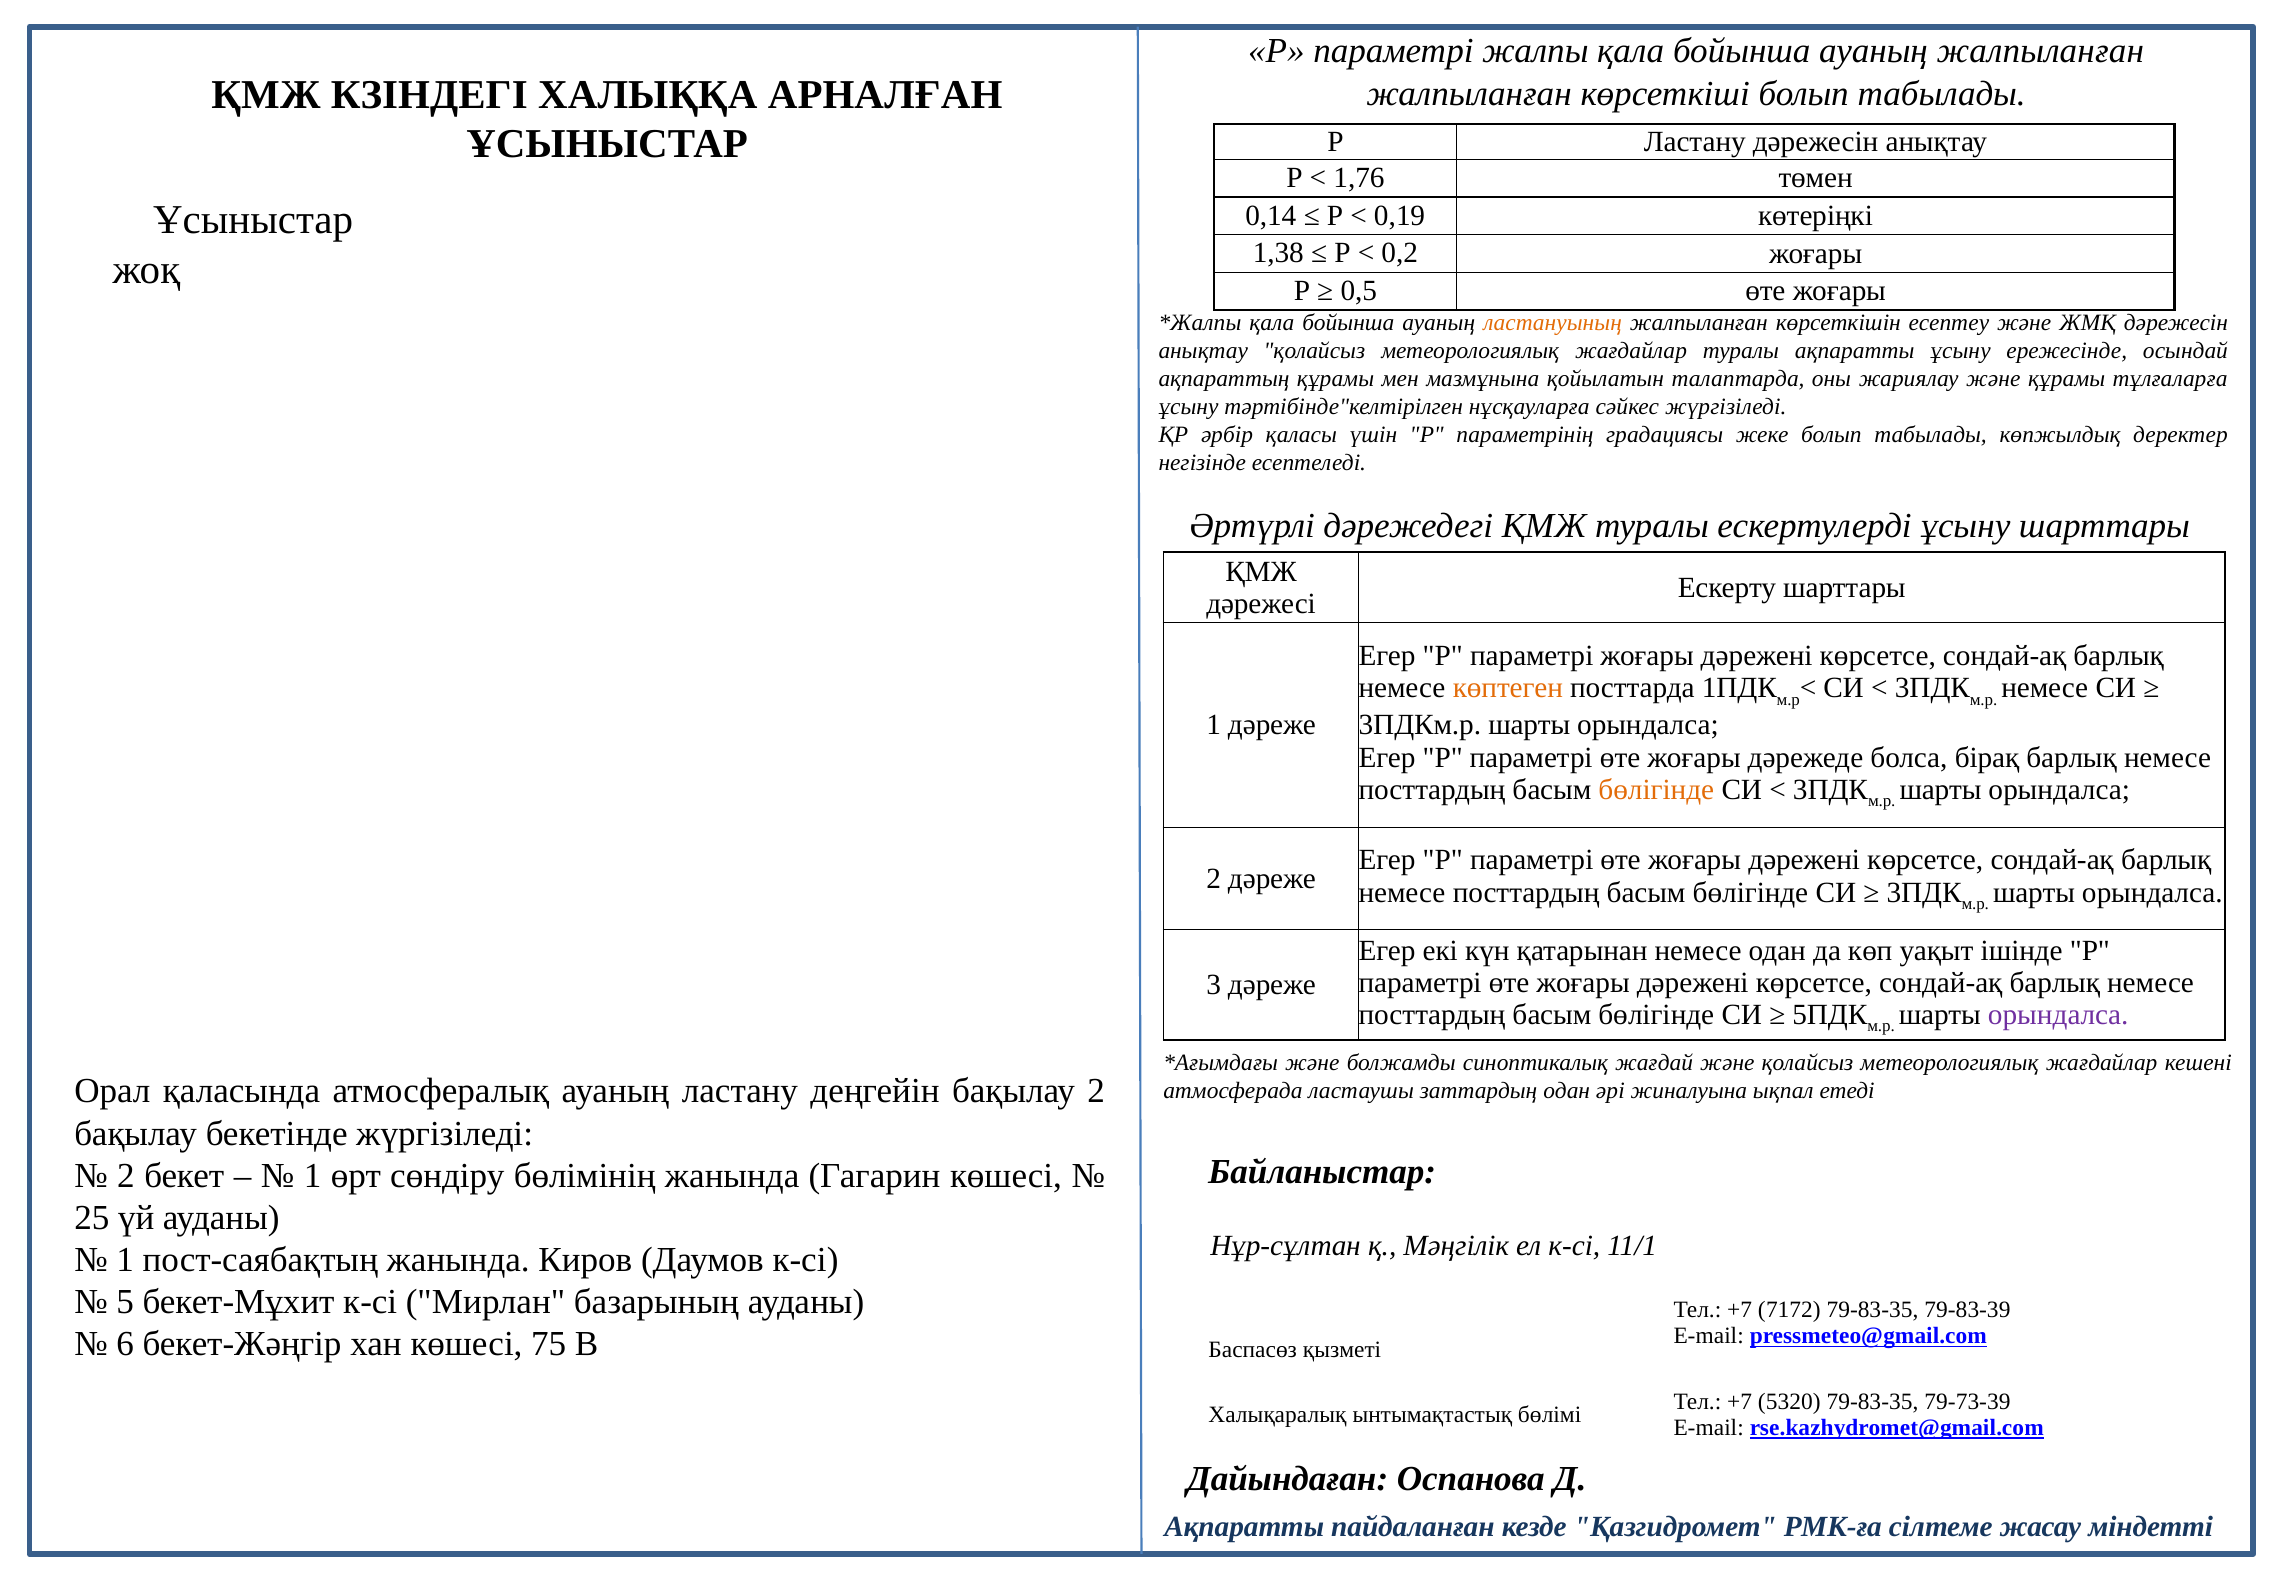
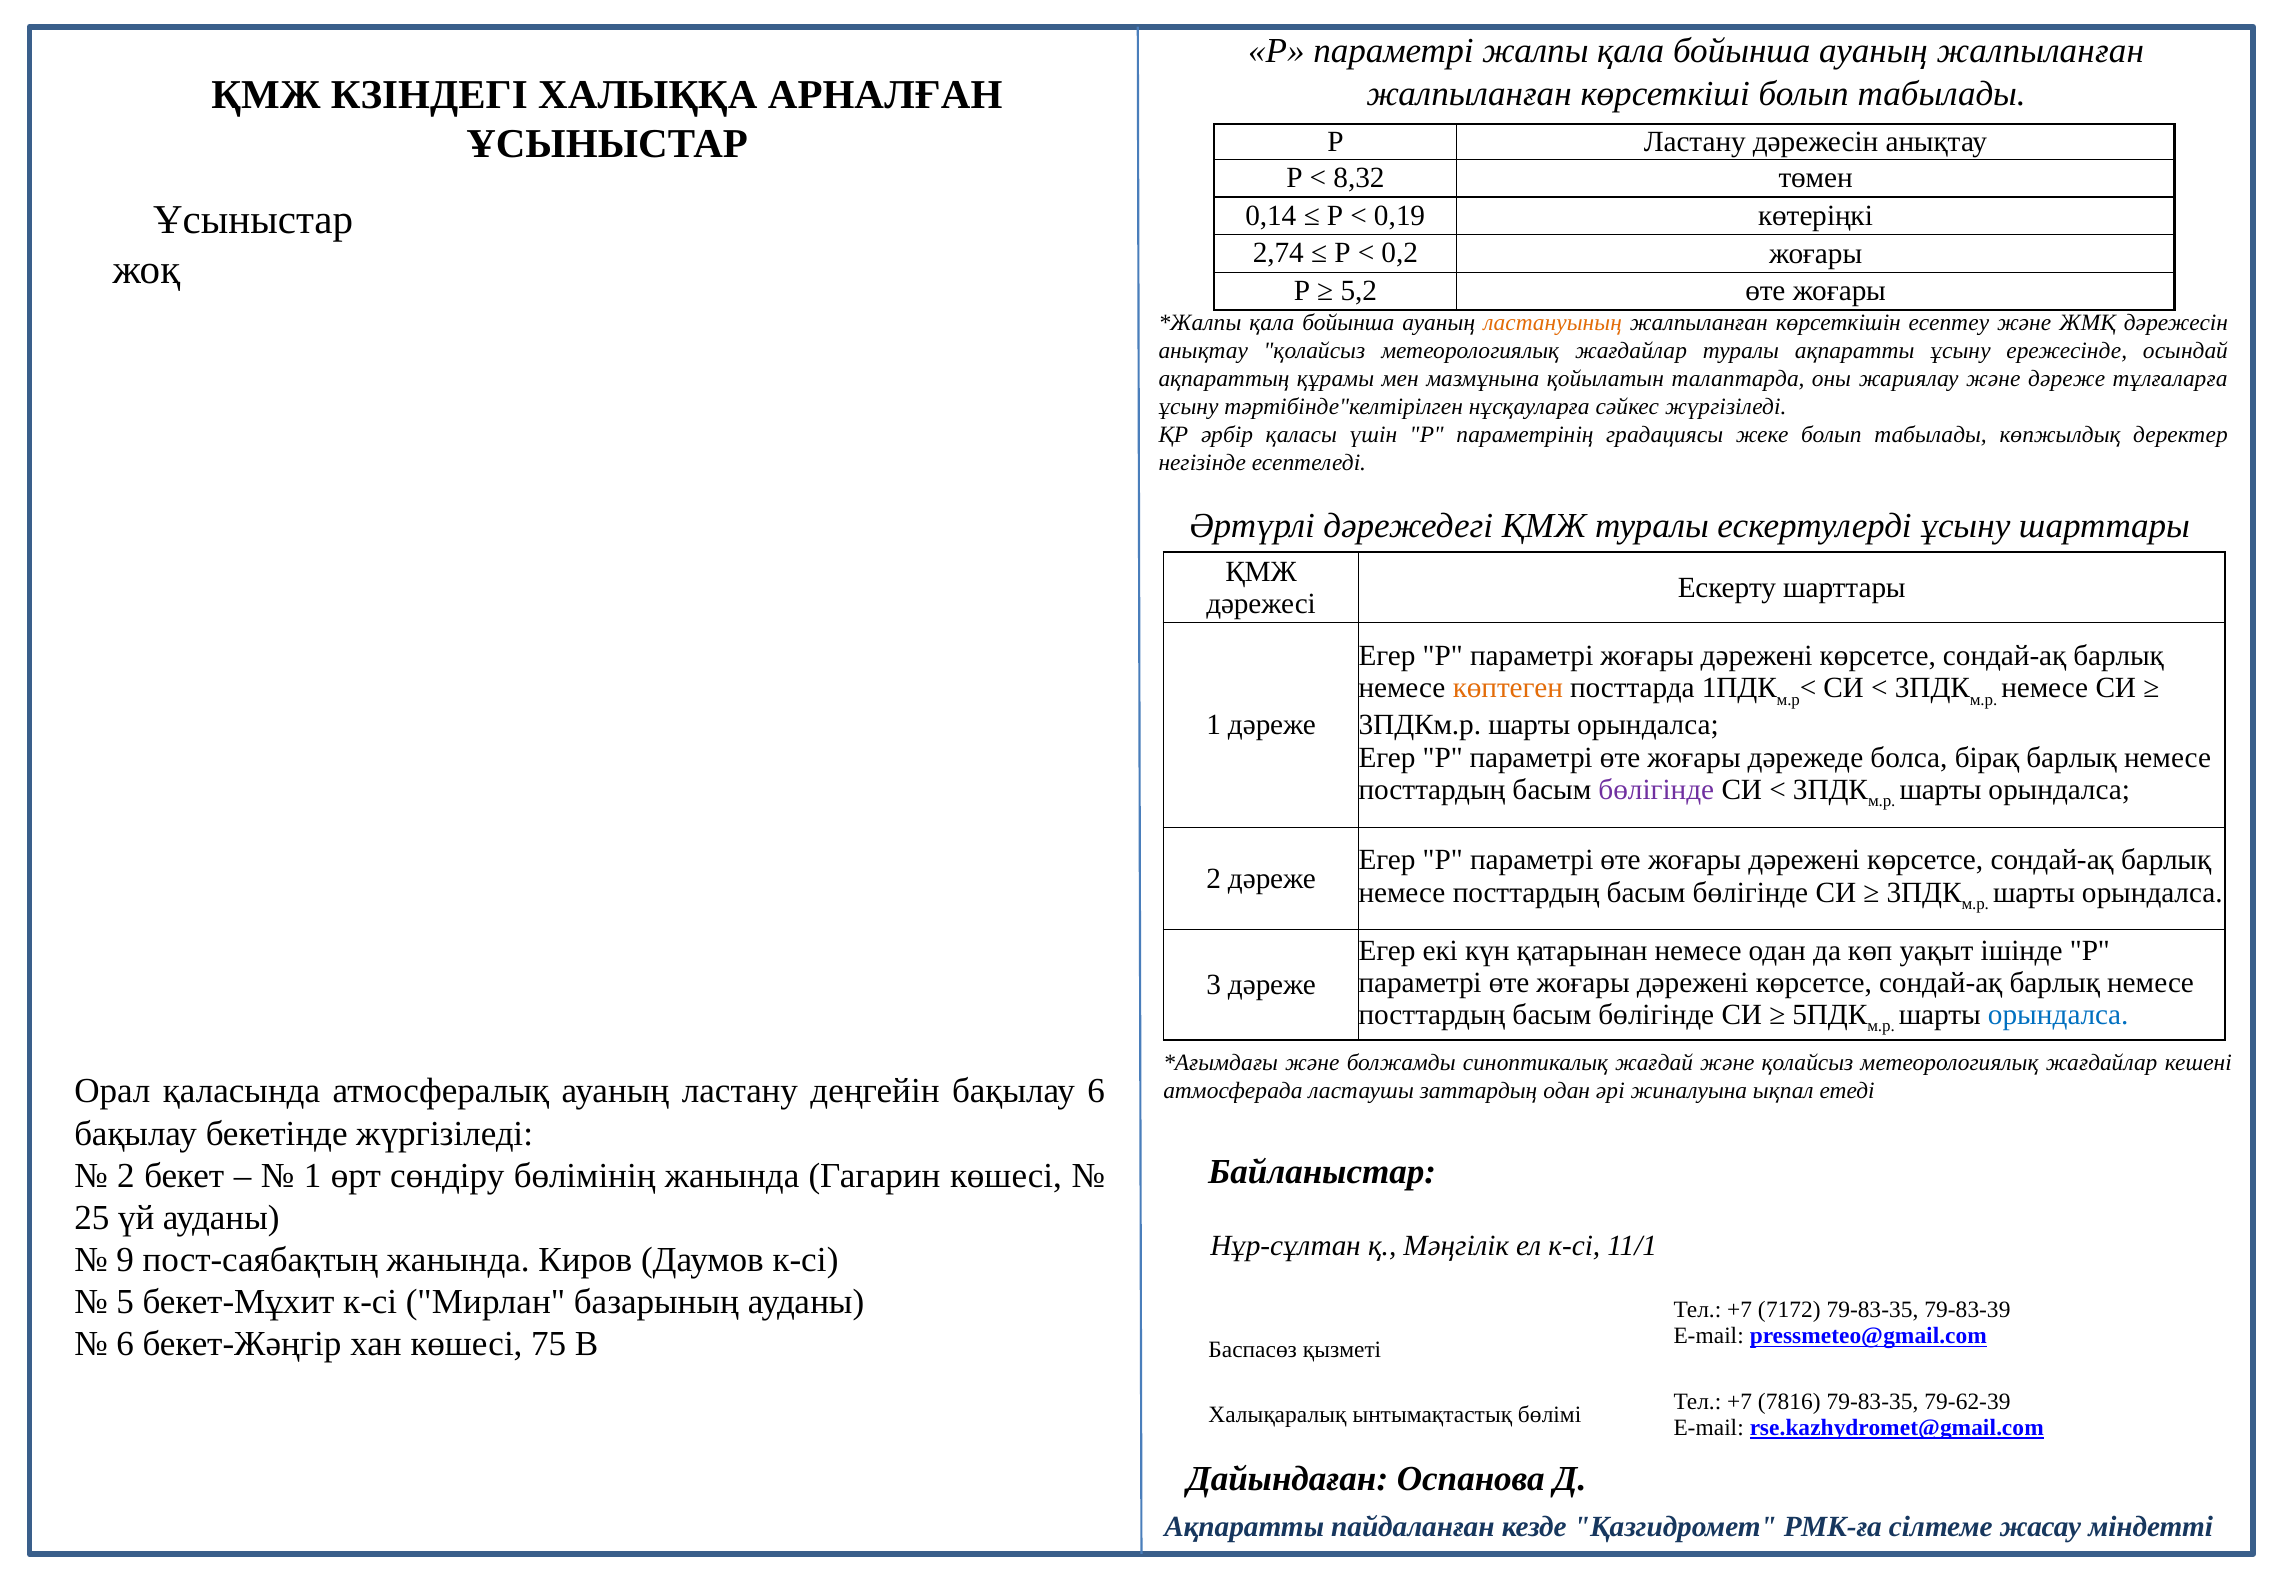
1,76: 1,76 -> 8,32 (1359, 178)
1,38: 1,38 -> 2,74 (1278, 253)
0,5: 0,5 -> 5,2 (1359, 291)
және құрамы: құрамы -> дәреже (2067, 378)
бөлігінде colour: orange -> purple (1656, 789)
орындалса colour: purple -> blue (2058, 1015)
бақылау 2: 2 -> 6 (1096, 1091)
1: 1 -> 9 (125, 1260)
5320: 5320 -> 7816 (1789, 1401)
79-73-39: 79-73-39 -> 79-62-39 (1967, 1401)
